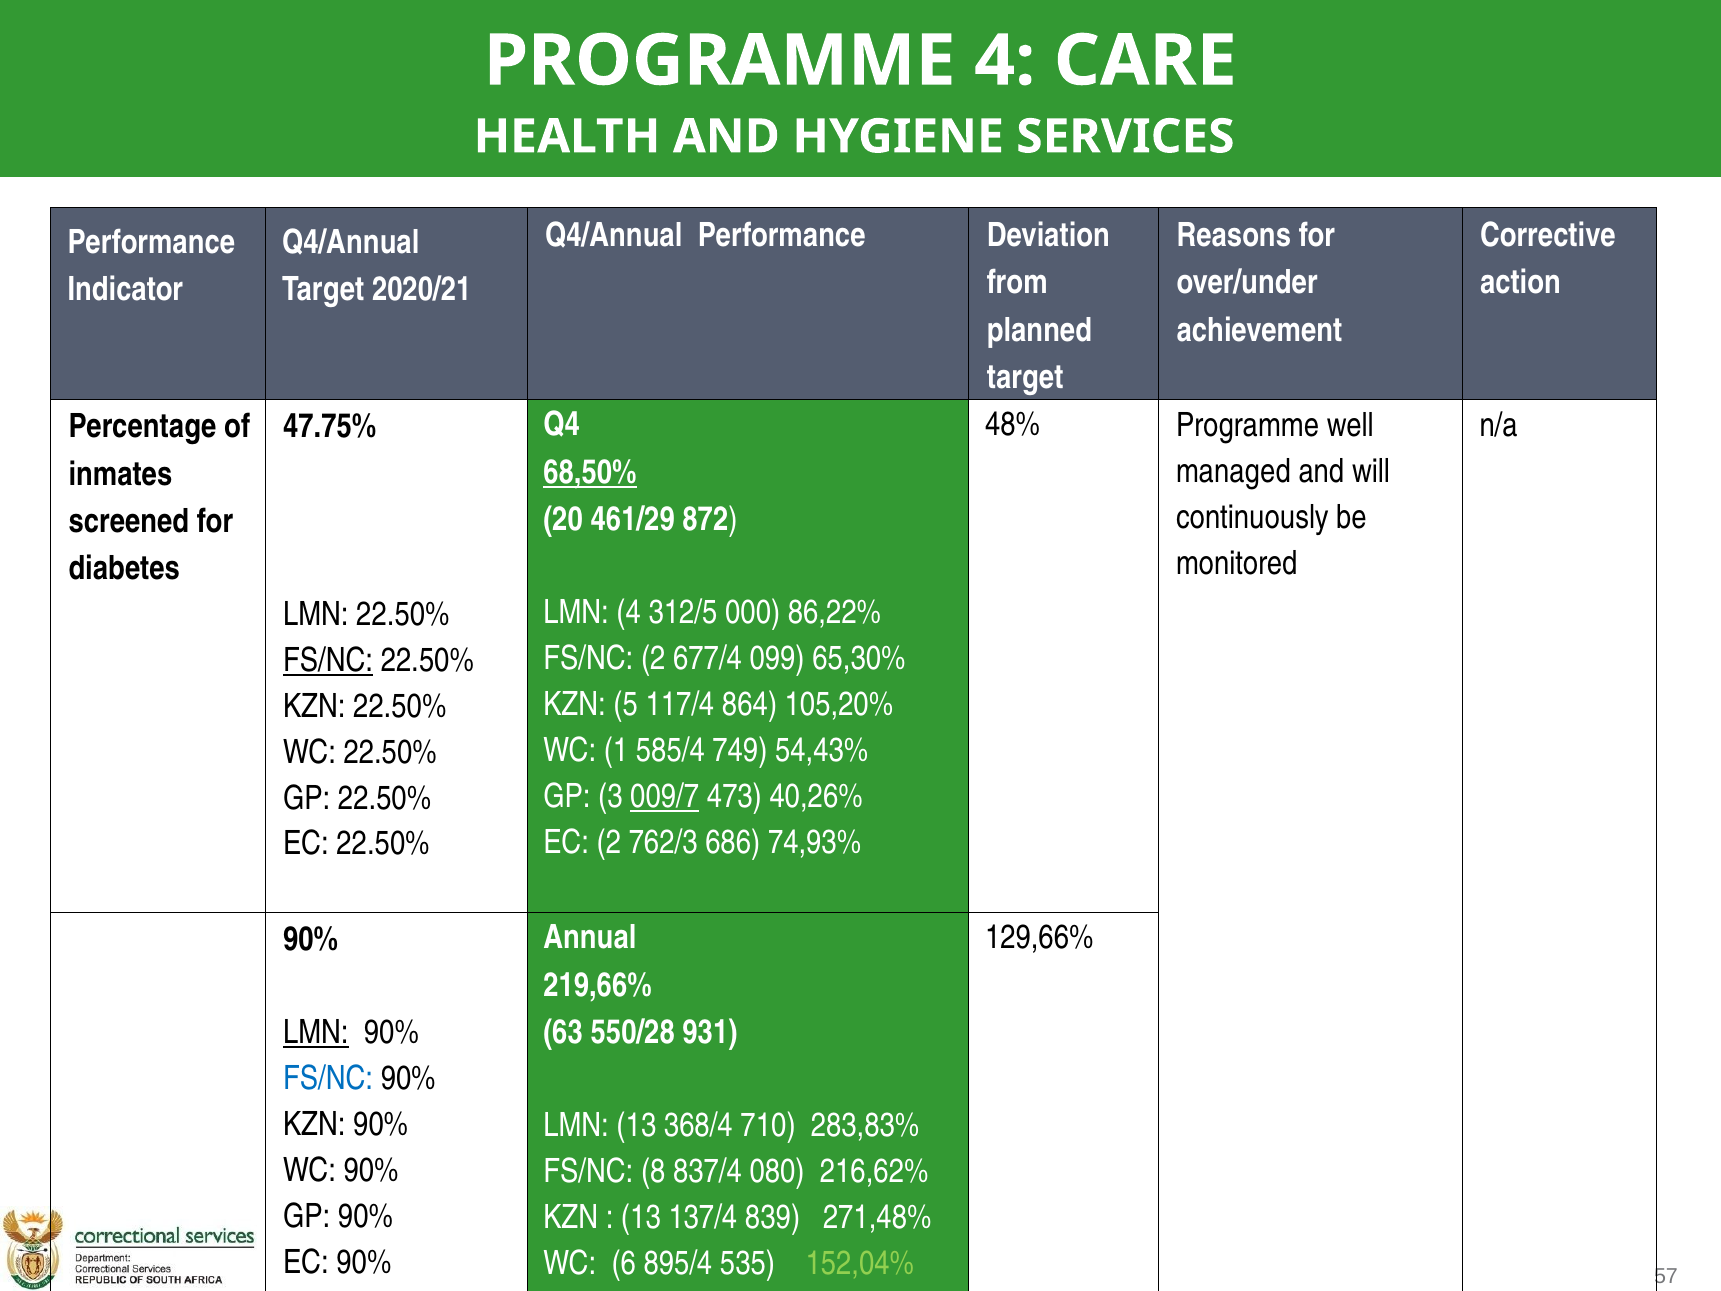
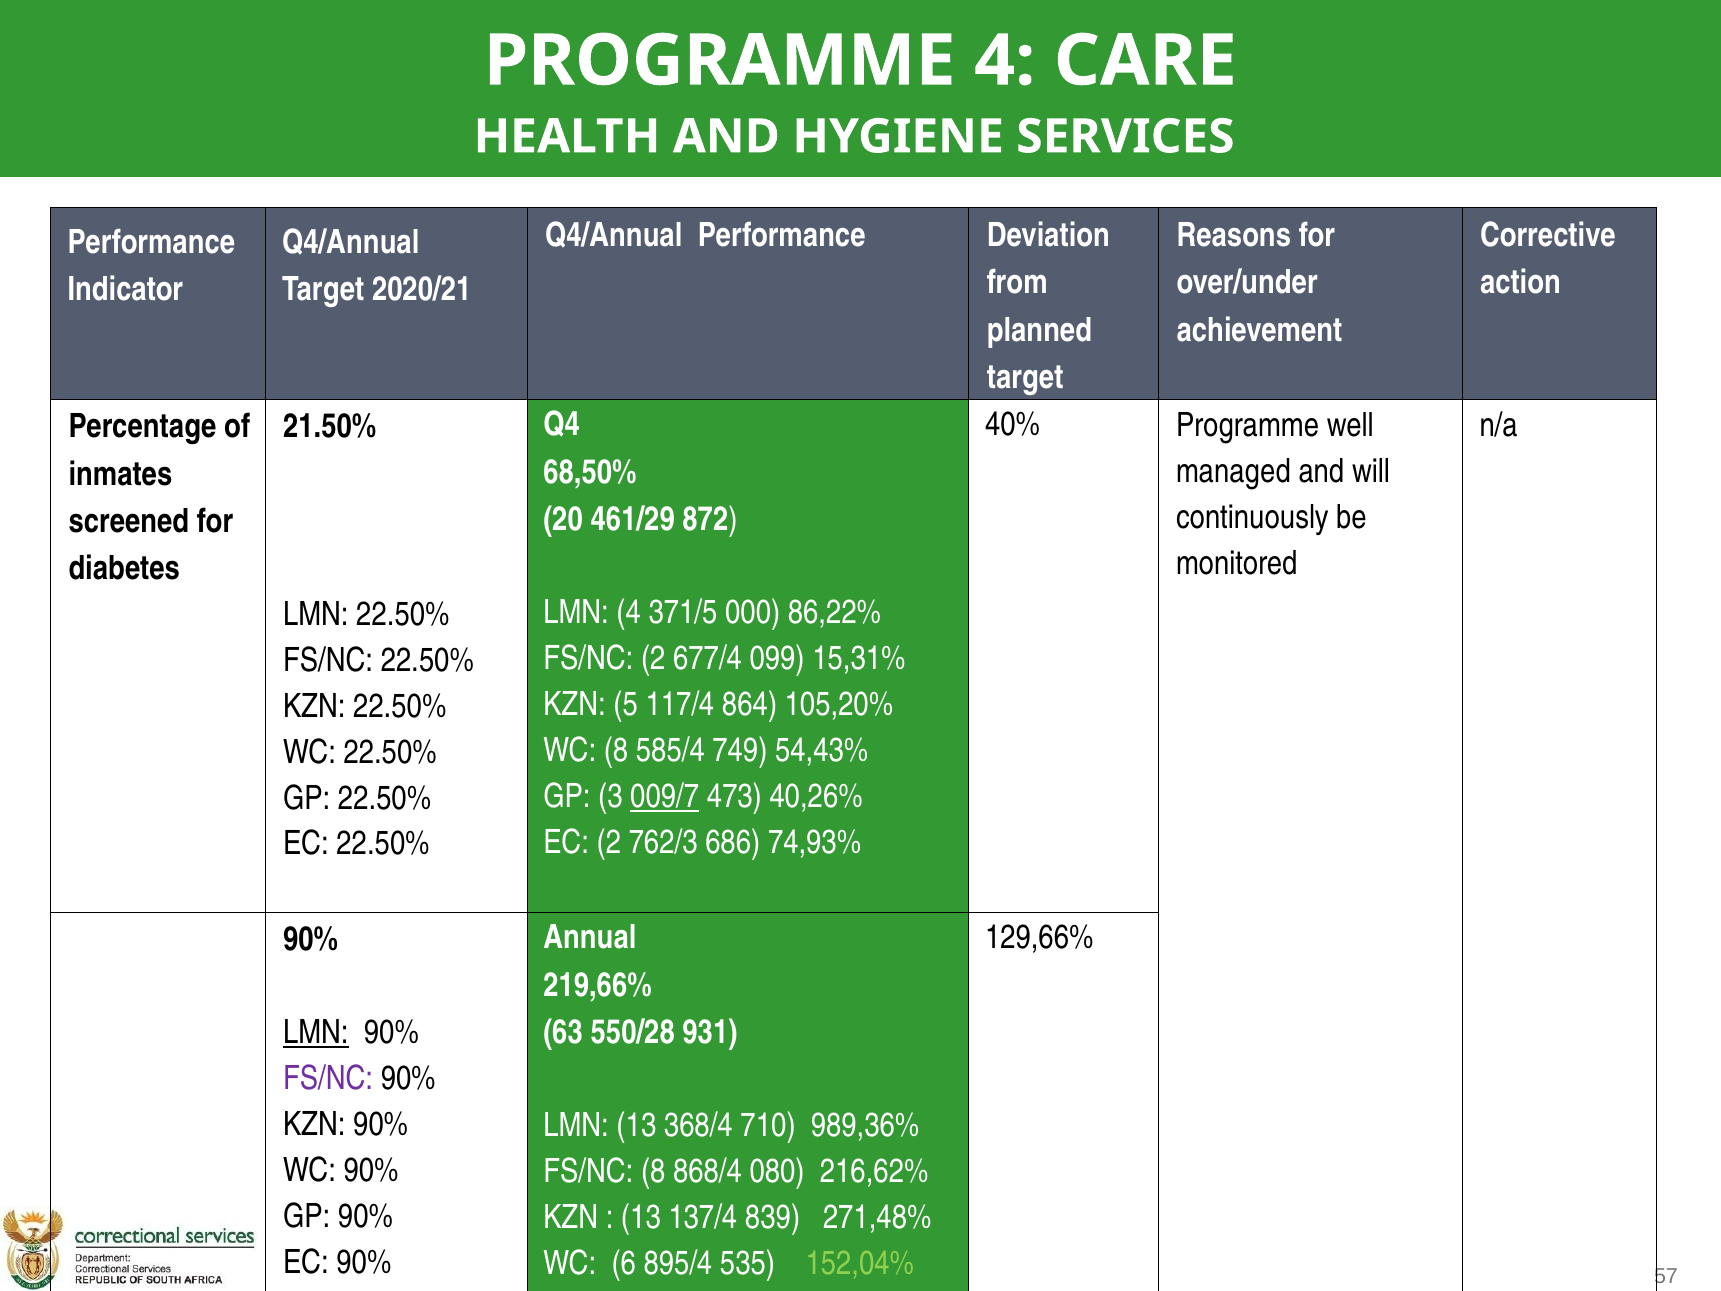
48%: 48% -> 40% (1013, 424)
47.75%: 47.75% -> 21.50% (330, 427)
68,50% underline: present -> none (590, 472)
312/5: 312/5 -> 371/5 (683, 612)
65,30%: 65,30% -> 15,31% (859, 658)
FS/NC underline: present -> none (328, 660)
WC 1: 1 -> 8 (616, 750)
FS/NC colour: blue -> purple (328, 1078)
283,83%: 283,83% -> 989,36% (865, 1125)
837/4: 837/4 -> 868/4 (708, 1171)
